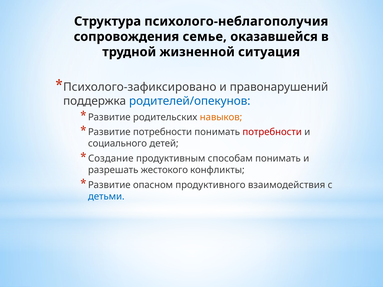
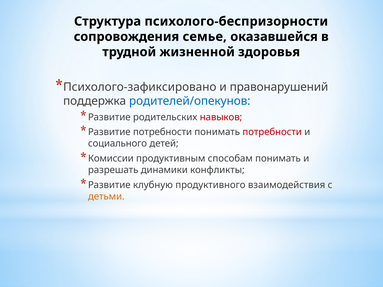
психолого-неблагополучия: психолого-неблагополучия -> психолого-беспризорности (236, 21)
ситуация: ситуация -> здоровья (269, 52)
навыков colour: orange -> red (221, 117)
Создание: Создание -> Комиссии (111, 159)
жестокого: жестокого -> динамики (164, 170)
опасном: опасном -> клубную (153, 185)
детьми colour: blue -> orange (106, 197)
